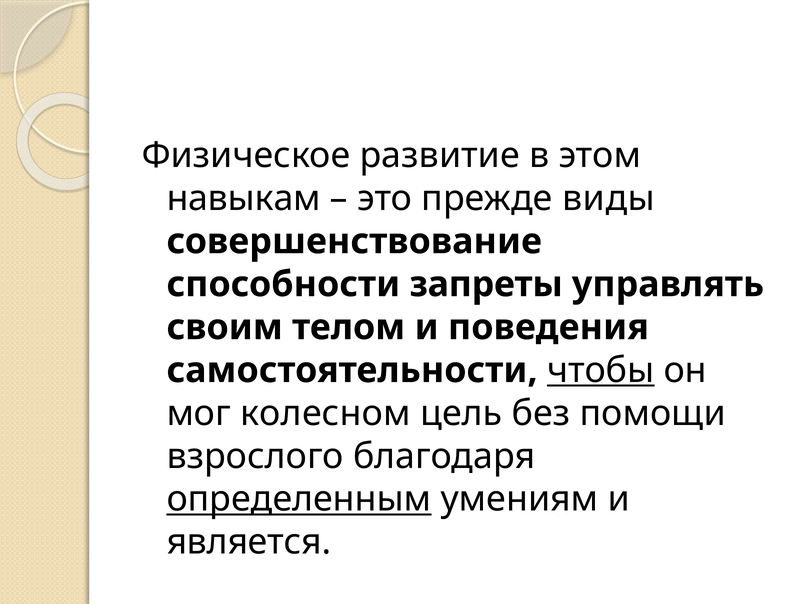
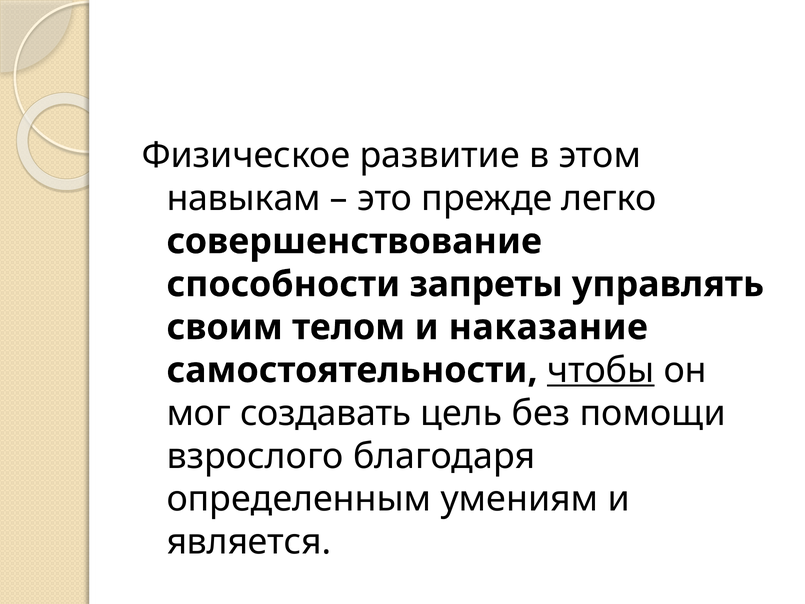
виды: виды -> легко (609, 198)
поведения: поведения -> наказание (548, 327)
колесном: колесном -> создавать (326, 413)
определенным underline: present -> none (299, 499)
